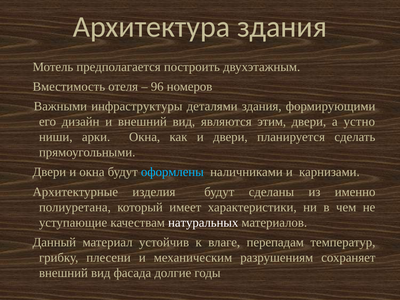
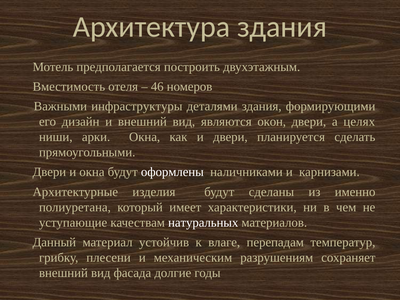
96: 96 -> 46 (157, 87)
этим: этим -> окон (272, 122)
устно: устно -> целях (359, 122)
оформлены colour: light blue -> white (172, 172)
